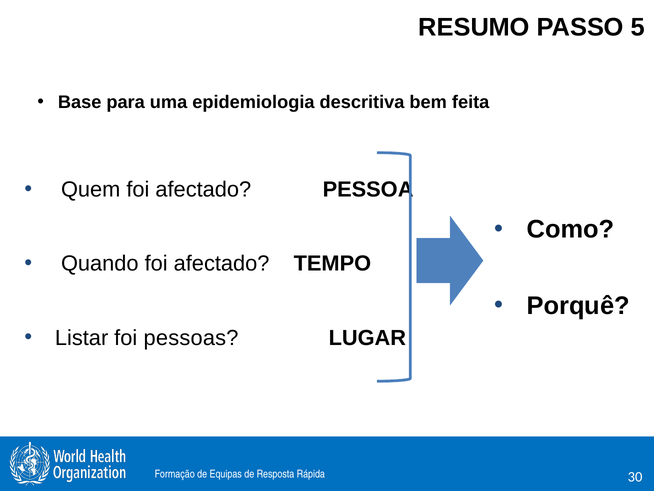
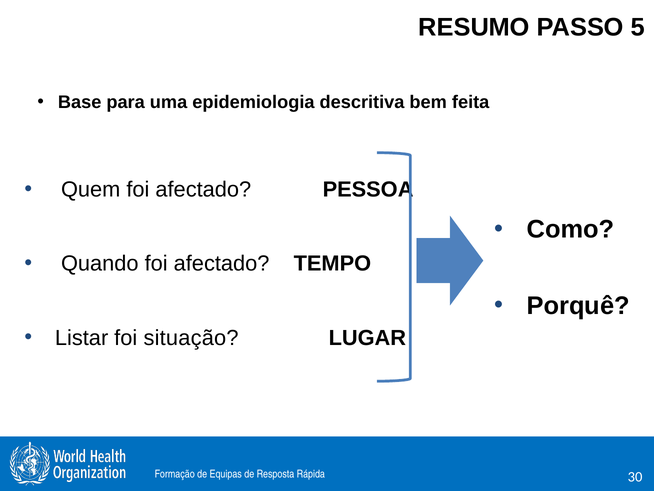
pessoas: pessoas -> situação (191, 338)
